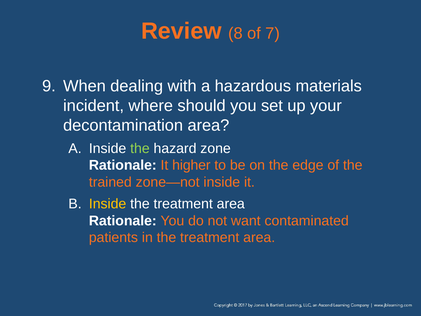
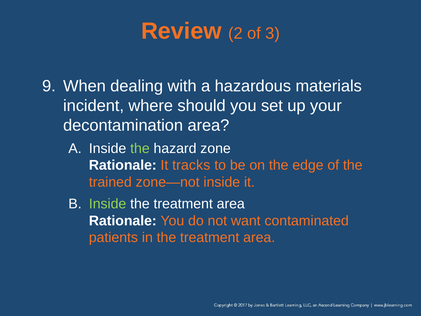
8: 8 -> 2 (235, 33)
7: 7 -> 3 (273, 33)
higher: higher -> tracks (191, 165)
Inside colour: yellow -> light green (108, 204)
